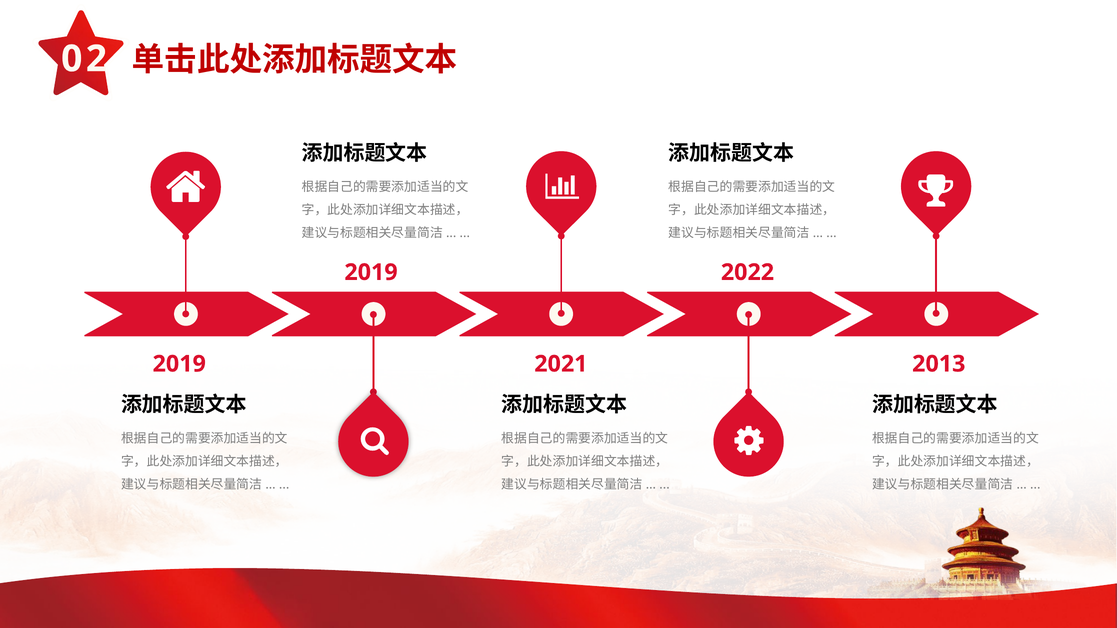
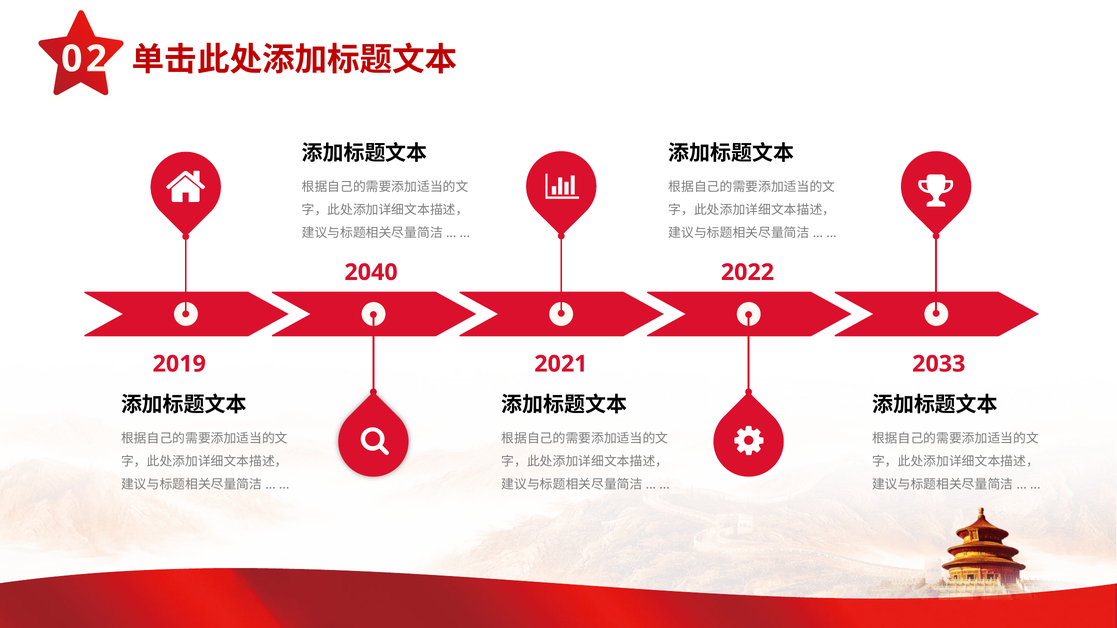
2019: 2019 -> 2040 (371, 272)
2013: 2013 -> 2033 (939, 364)
